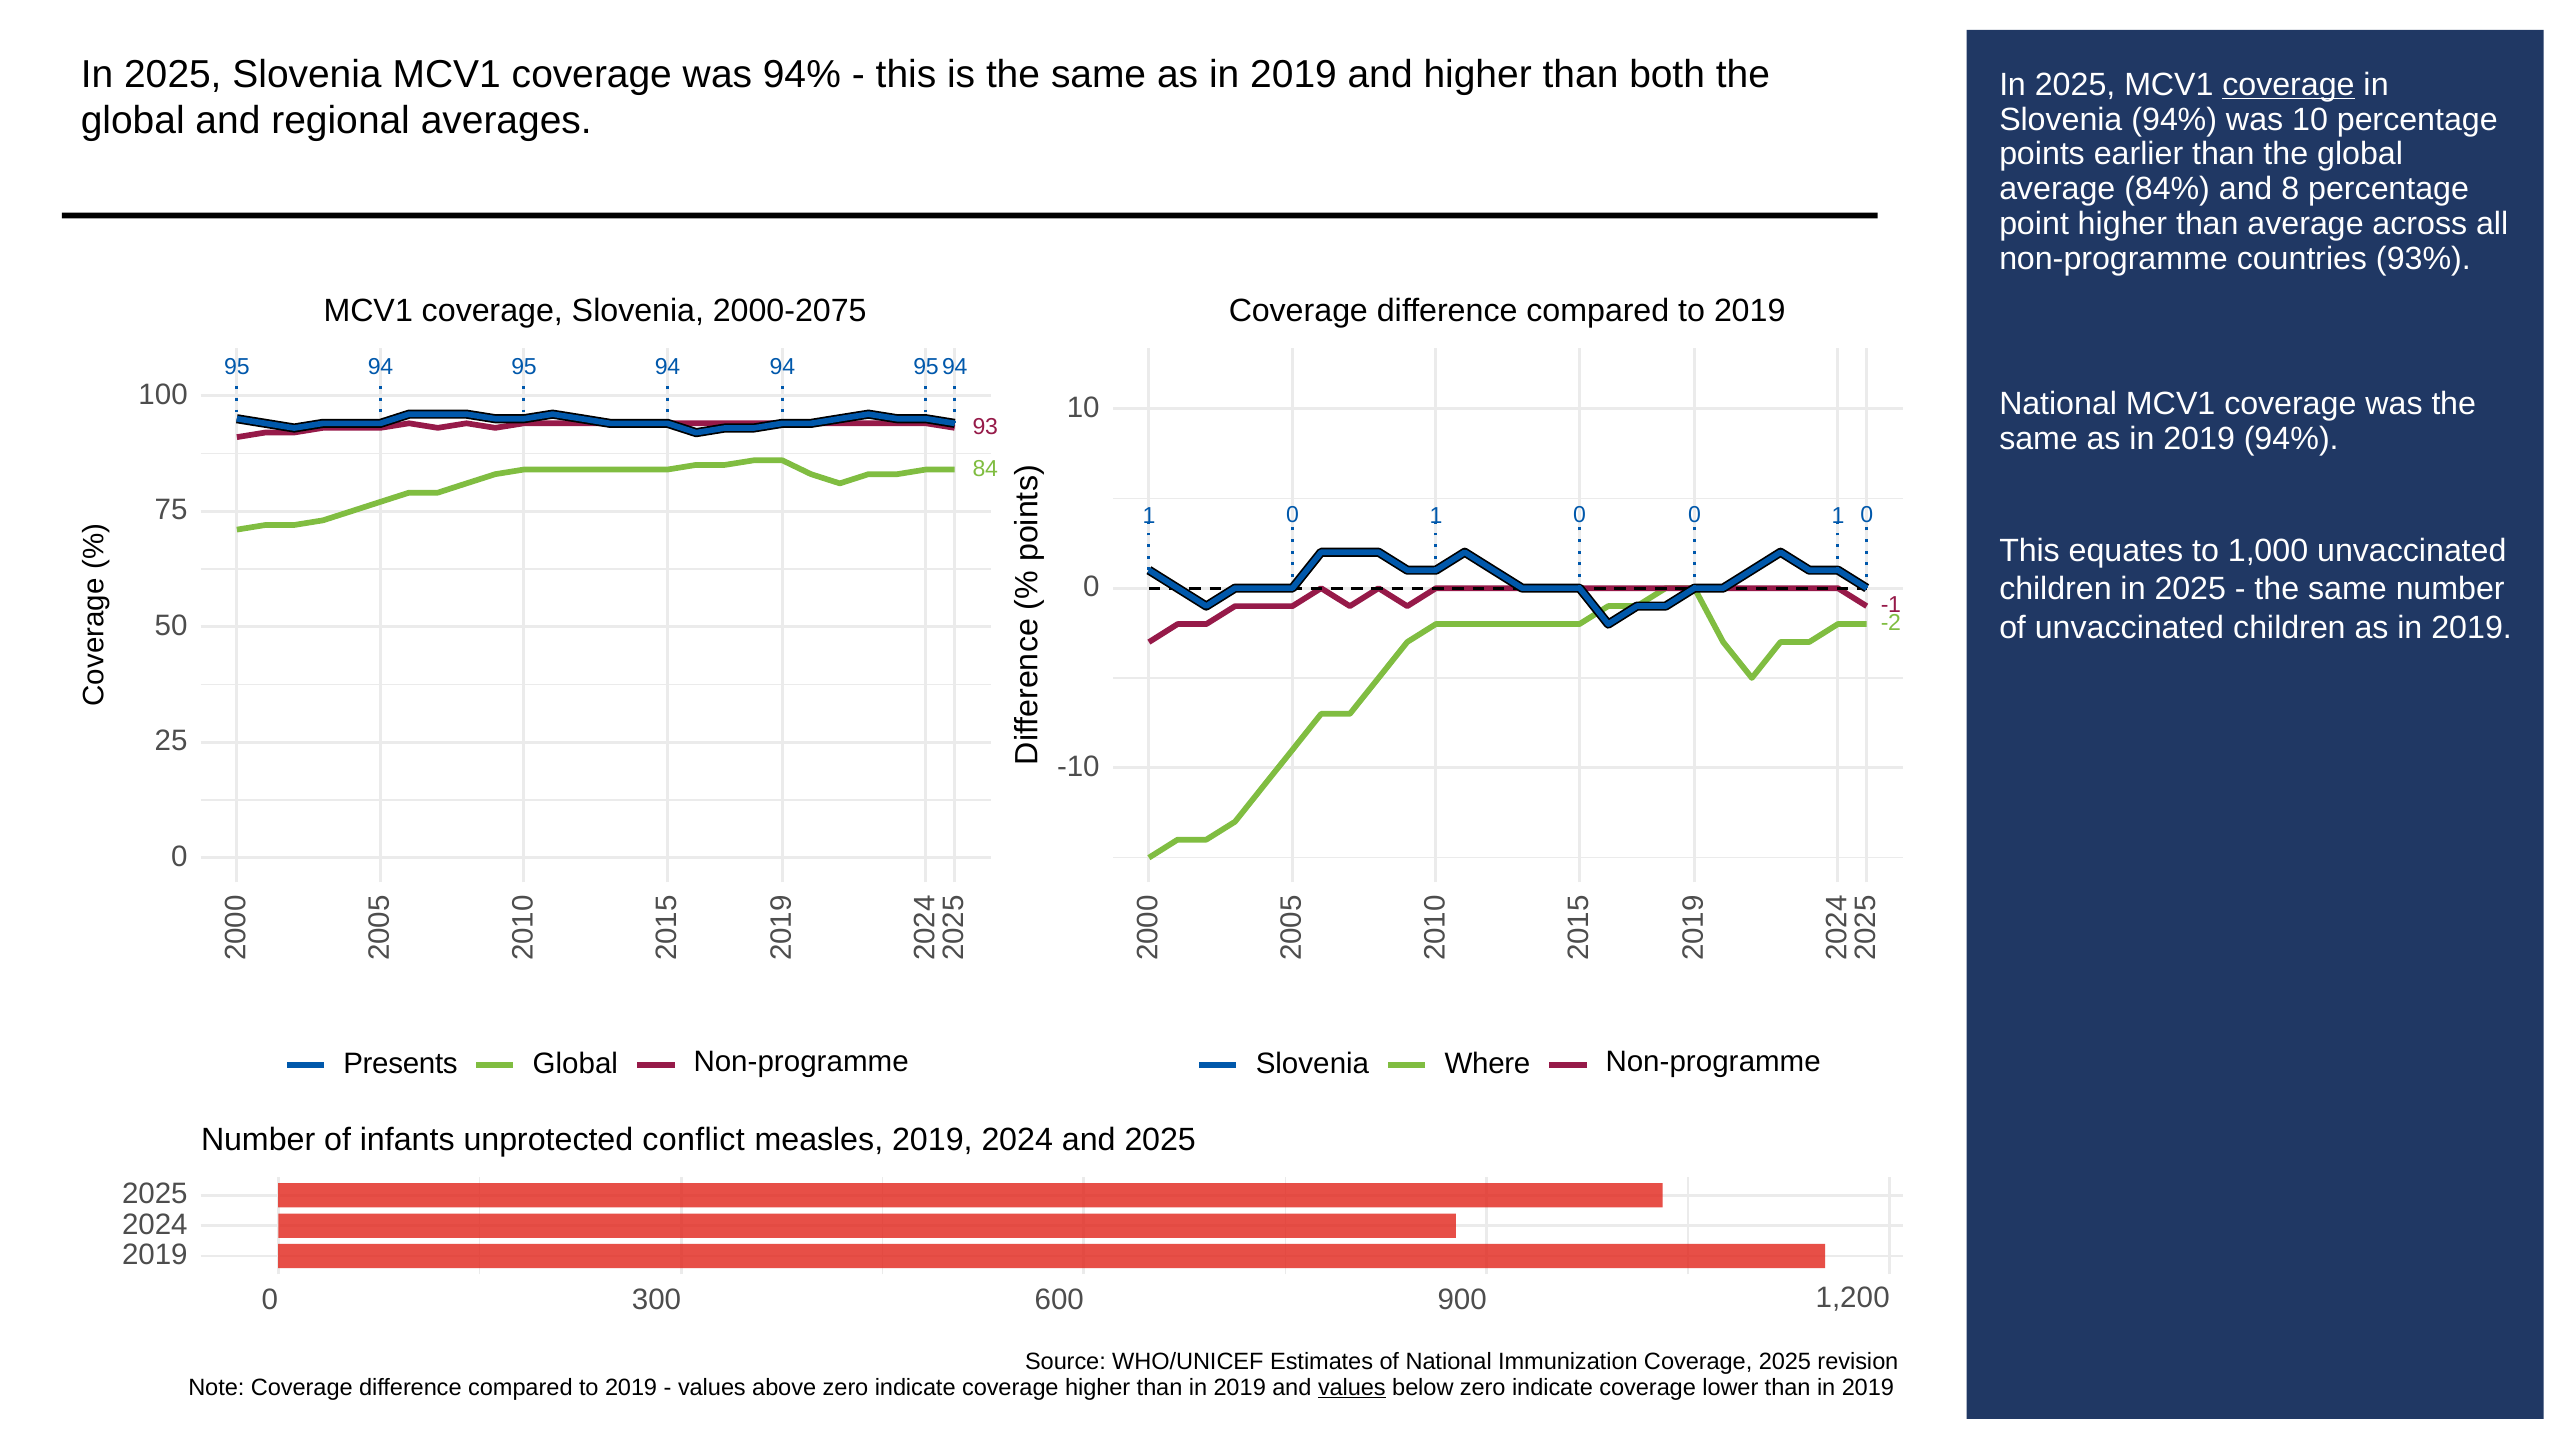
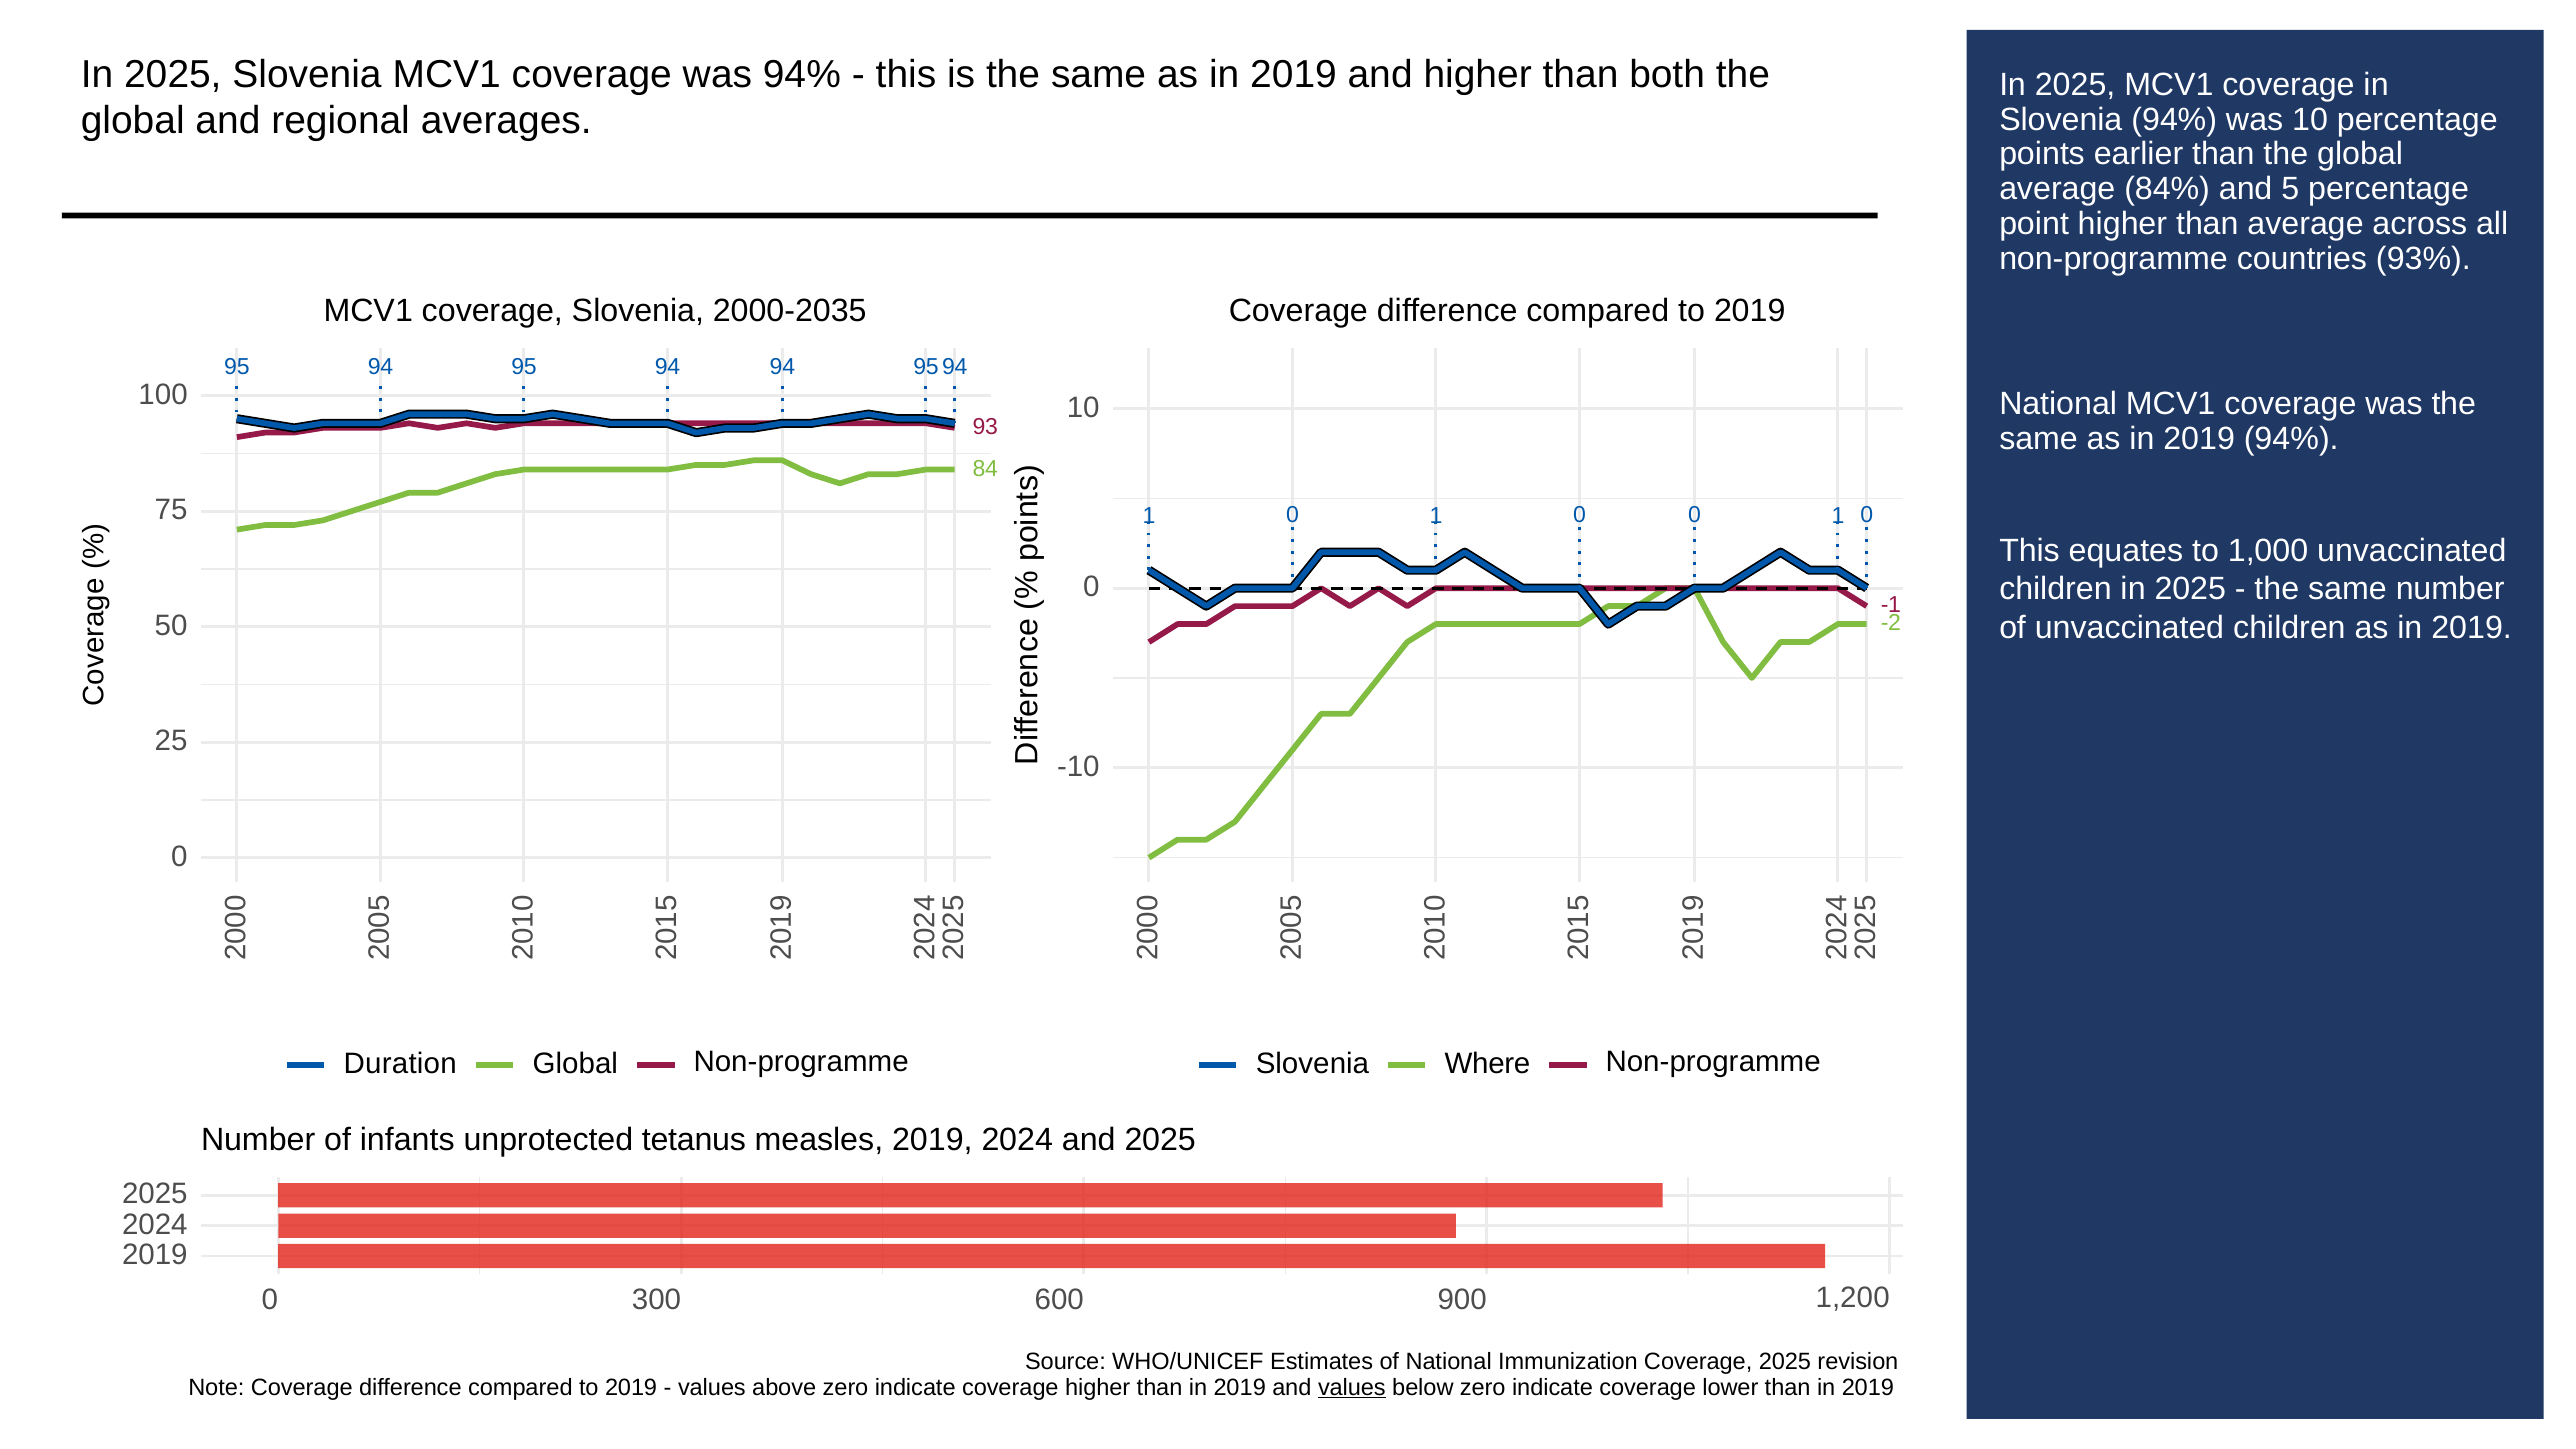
coverage underline: present -> none (2288, 85)
and 8: 8 -> 5 (2290, 189)
2000-2075: 2000-2075 -> 2000-2035 (790, 311)
Presents: Presents -> Duration (400, 1064)
conflict: conflict -> tetanus (694, 1140)
